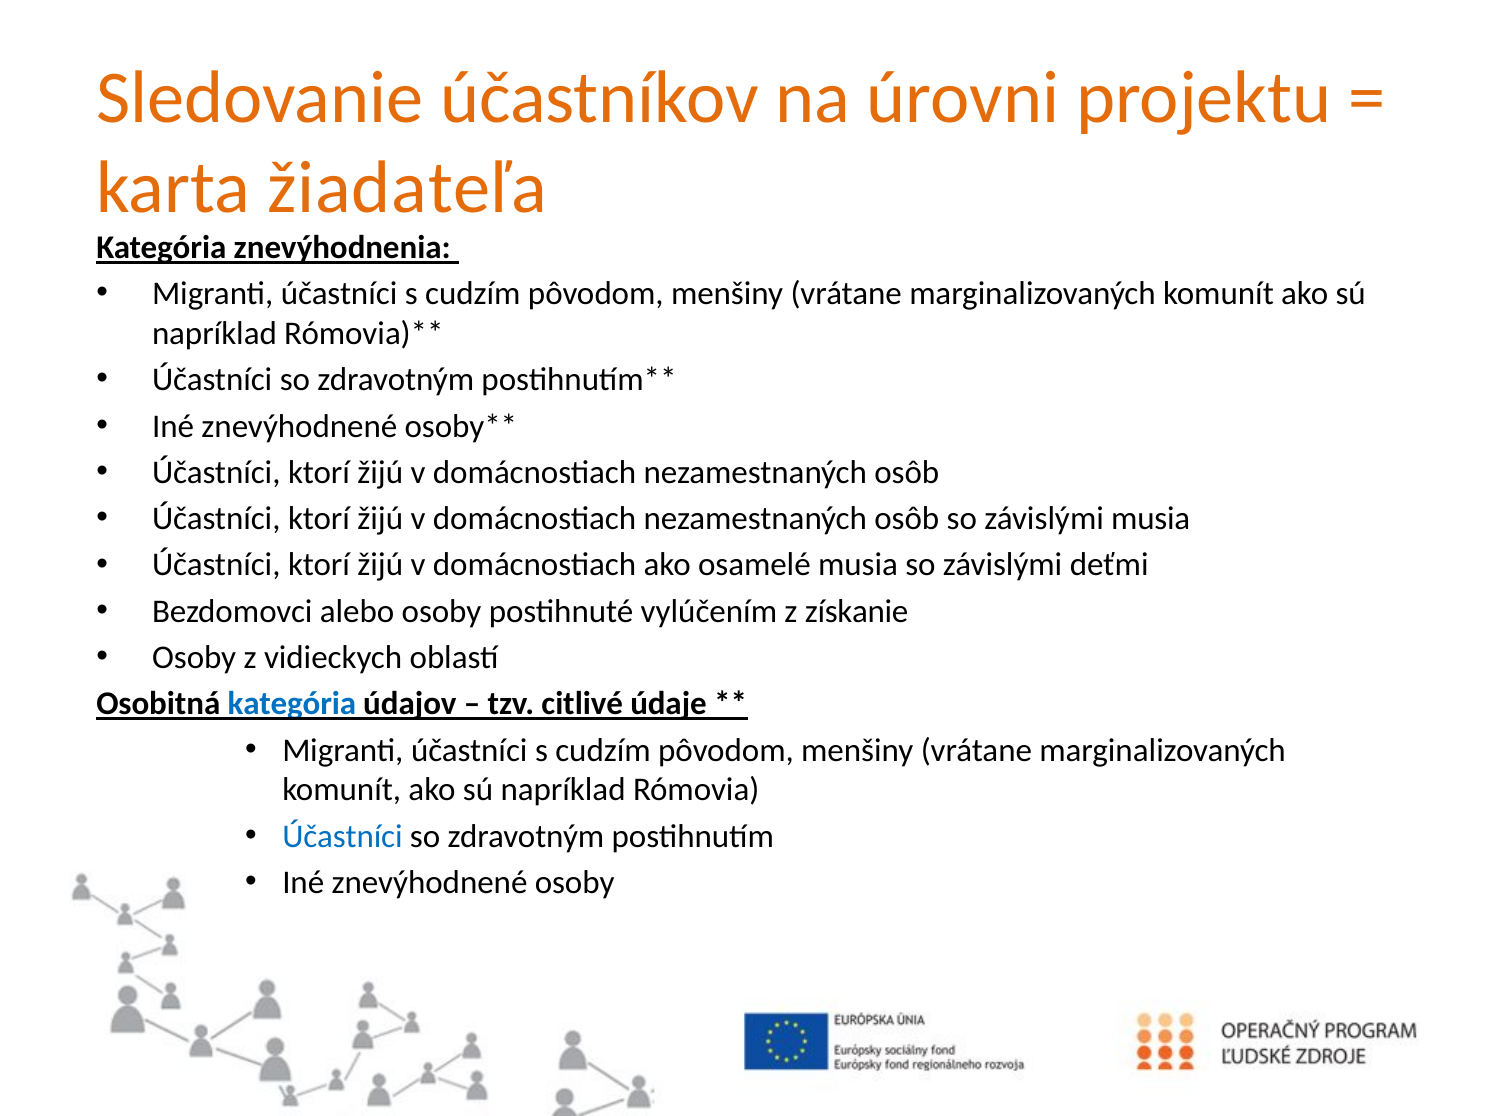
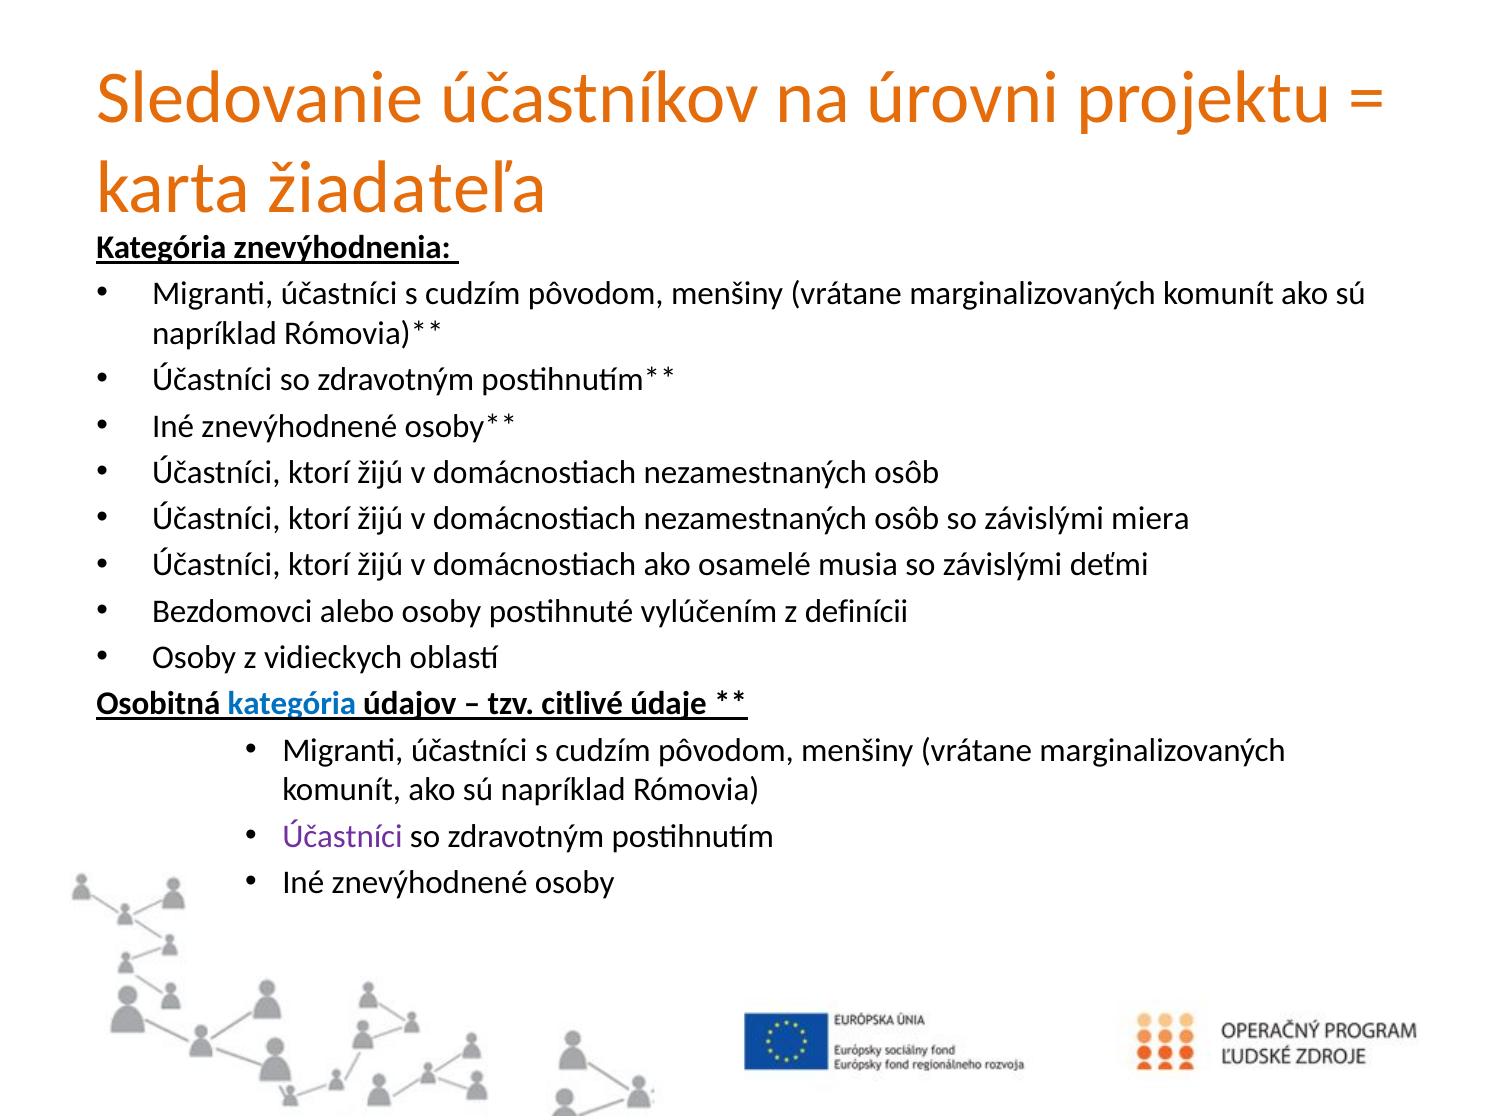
závislými musia: musia -> miera (1150, 519)
získanie: získanie -> definícii (856, 611)
Účastníci colour: blue -> purple (342, 836)
